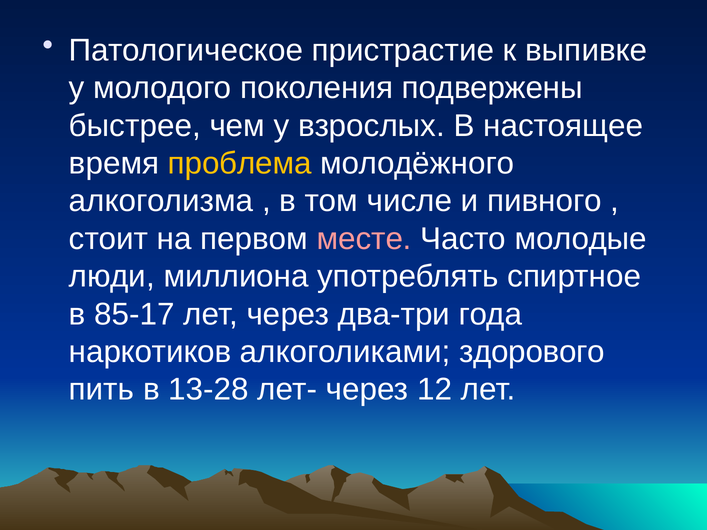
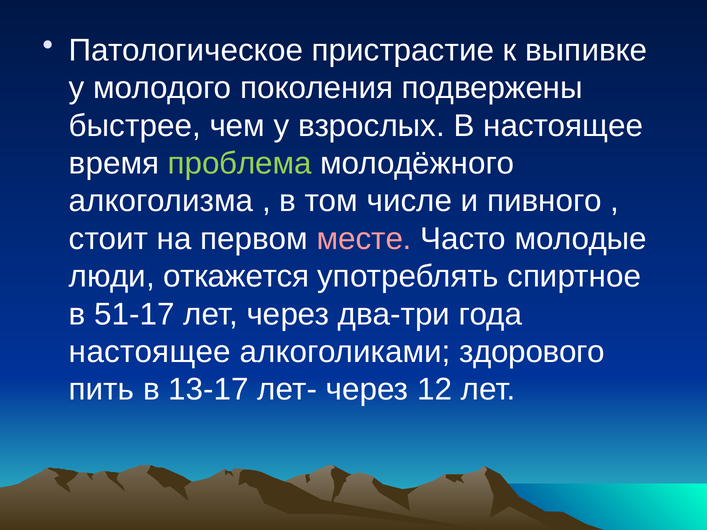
проблема colour: yellow -> light green (240, 164)
миллиона: миллиона -> откажется (236, 277)
85-17: 85-17 -> 51-17 (135, 314)
наркотиков: наркотиков -> настоящее (150, 352)
13-28: 13-28 -> 13-17 (209, 390)
